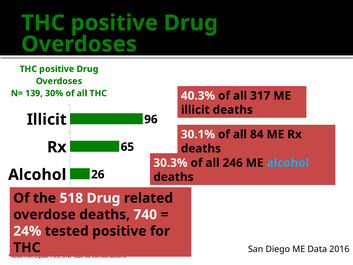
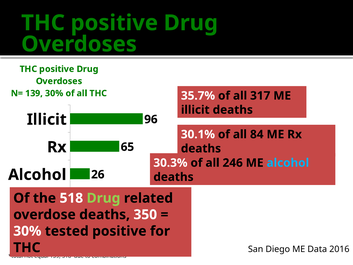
40.3%: 40.3% -> 35.7% (198, 96)
Drug colour: white -> light green (103, 198)
740: 740 -> 350 (145, 214)
24%: 24% -> 30% (27, 231)
